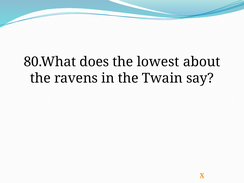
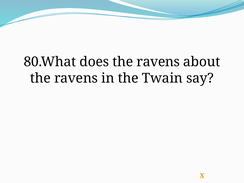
does the lowest: lowest -> ravens (158, 62)
